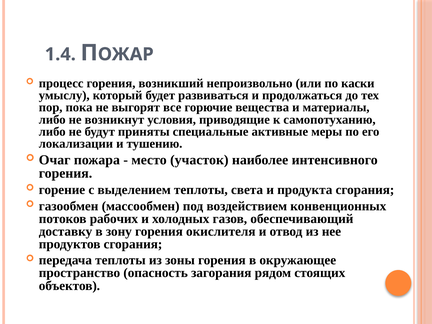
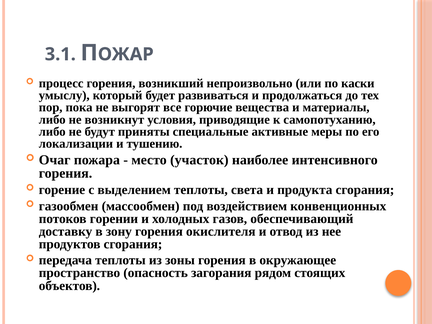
1.4: 1.4 -> 3.1 (60, 54)
рабочих: рабочих -> горении (114, 219)
